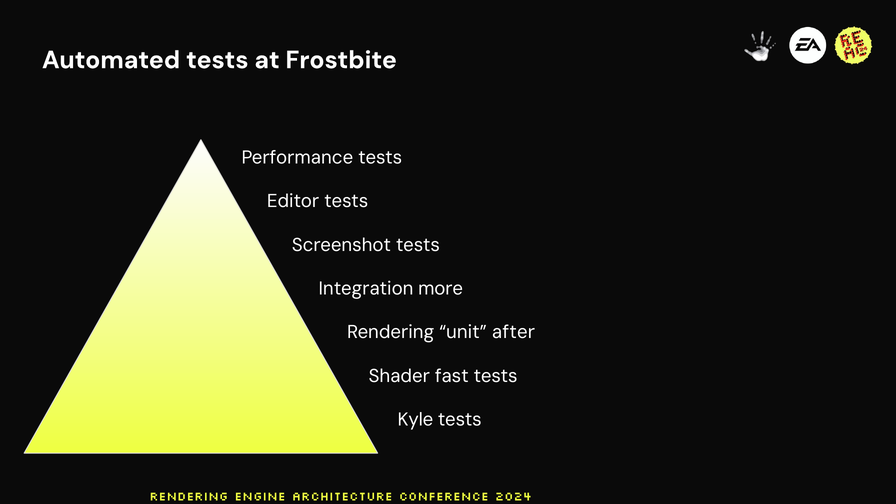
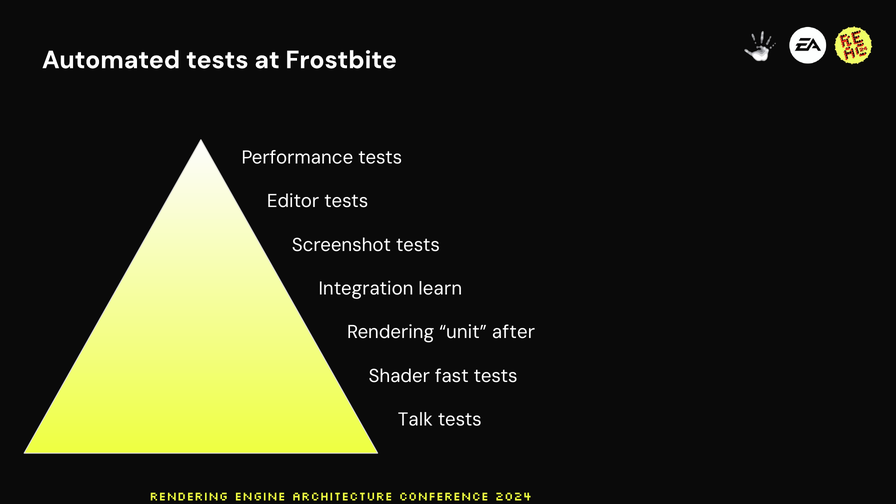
more: more -> learn (440, 289)
Kyle: Kyle -> Talk (415, 420)
